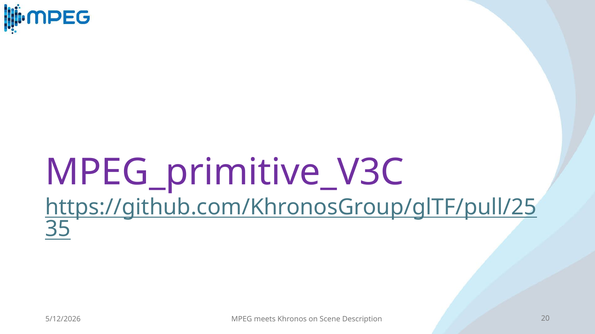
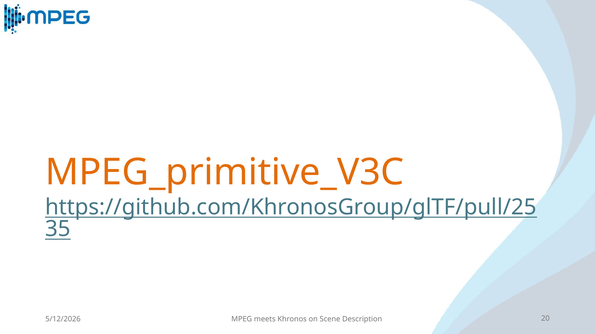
MPEG_primitive_V3C colour: purple -> orange (225, 173)
